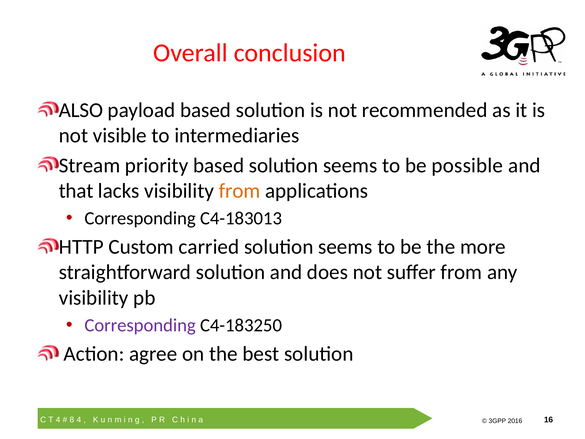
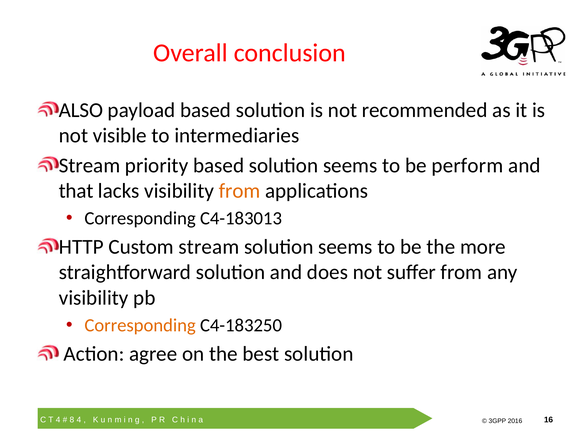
possible: possible -> perform (467, 165)
Custom carried: carried -> stream (209, 247)
Corresponding colour: purple -> orange (140, 325)
